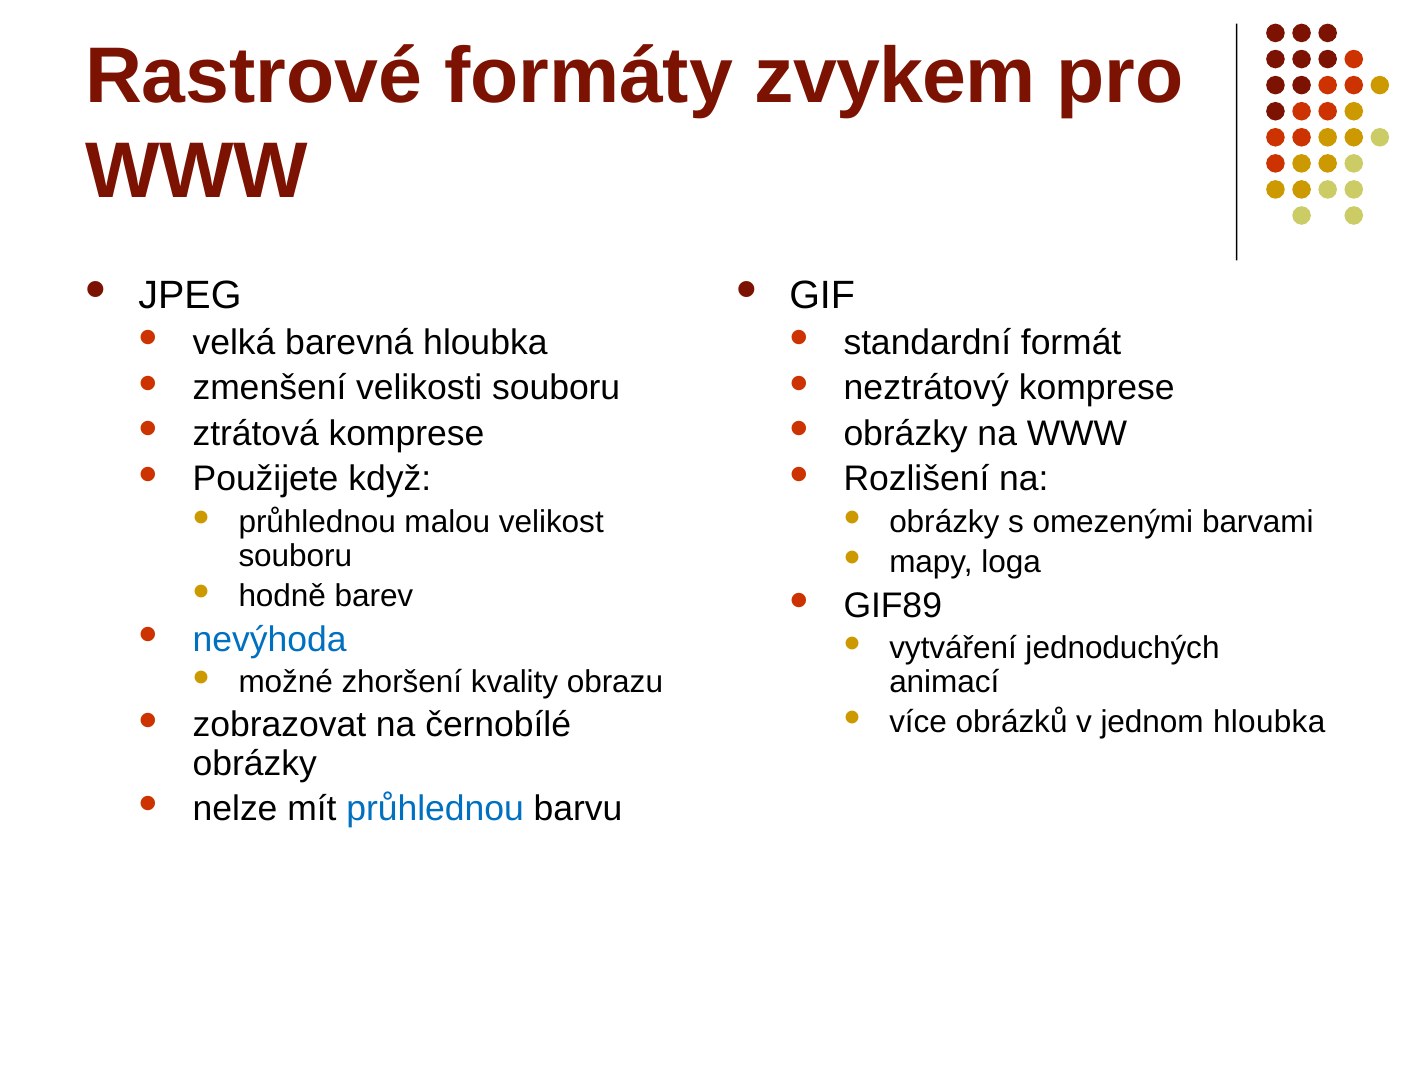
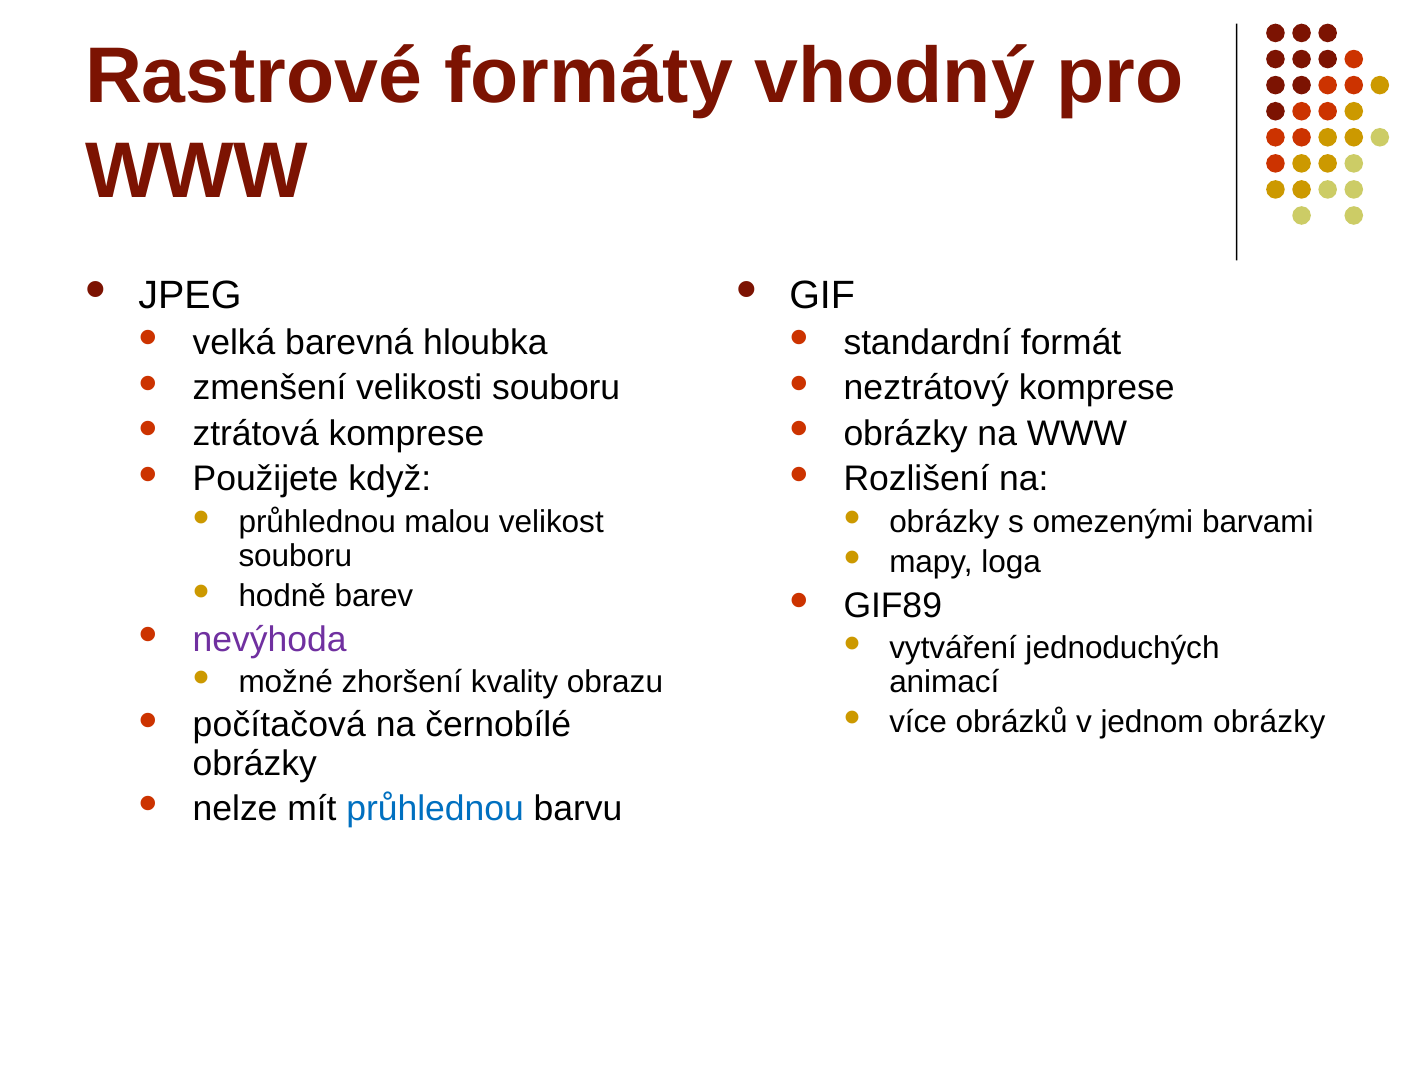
zvykem: zvykem -> vhodný (895, 77)
nevýhoda colour: blue -> purple (270, 639)
jednom hloubka: hloubka -> obrázky (1269, 722)
zobrazovat: zobrazovat -> počítačová (279, 725)
